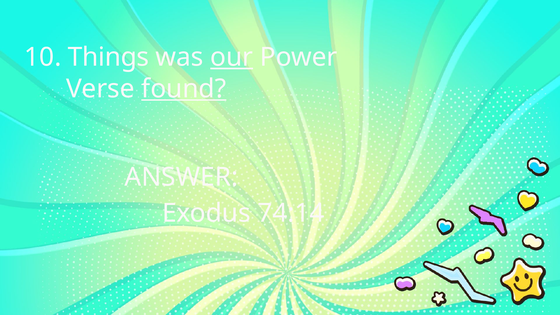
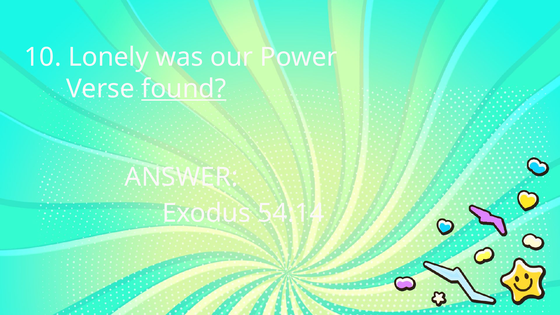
Things: Things -> Lonely (108, 57)
our underline: present -> none (232, 57)
74:14: 74:14 -> 54:14 (291, 213)
